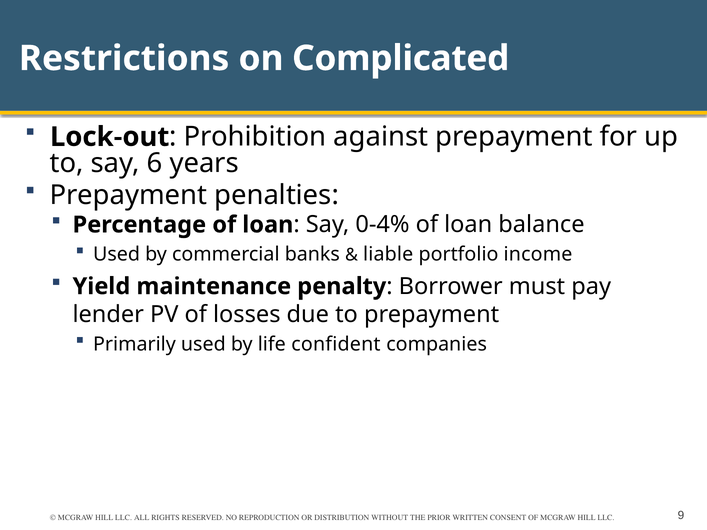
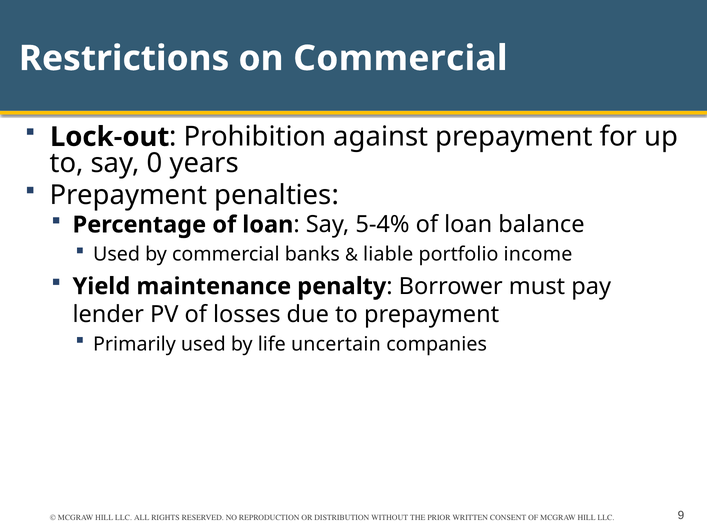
on Complicated: Complicated -> Commercial (400, 58)
6: 6 -> 0 (155, 163)
0-4%: 0-4% -> 5-4% (383, 225)
confident: confident -> uncertain (336, 344)
